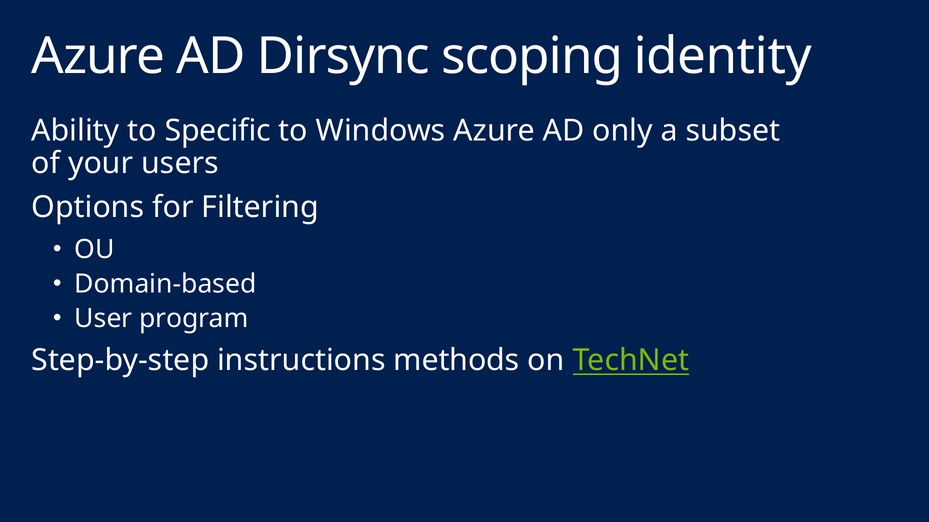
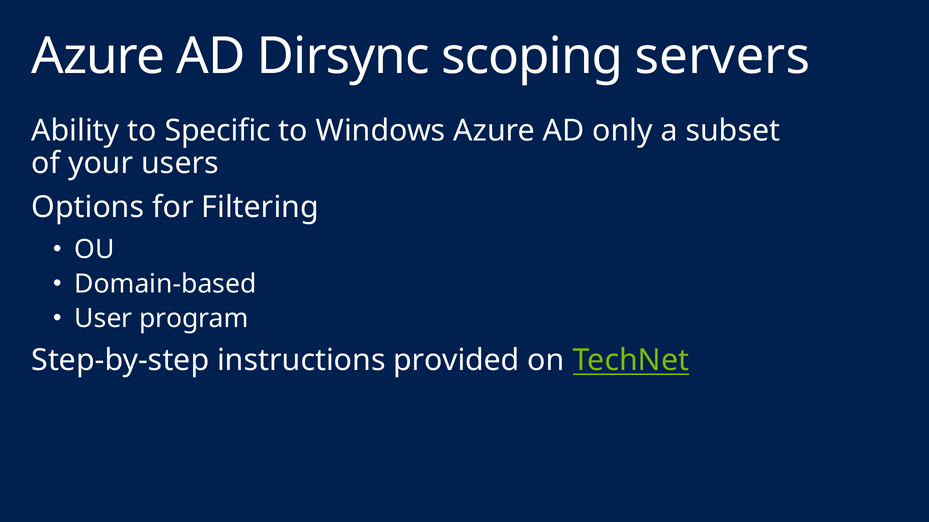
identity: identity -> servers (722, 56)
methods: methods -> provided (456, 361)
